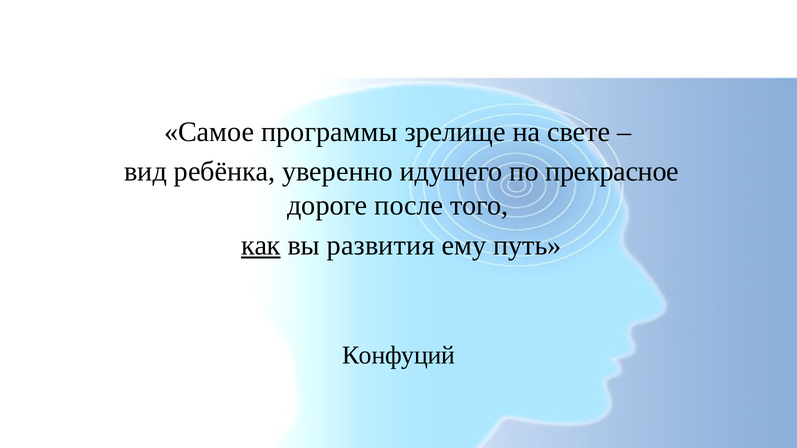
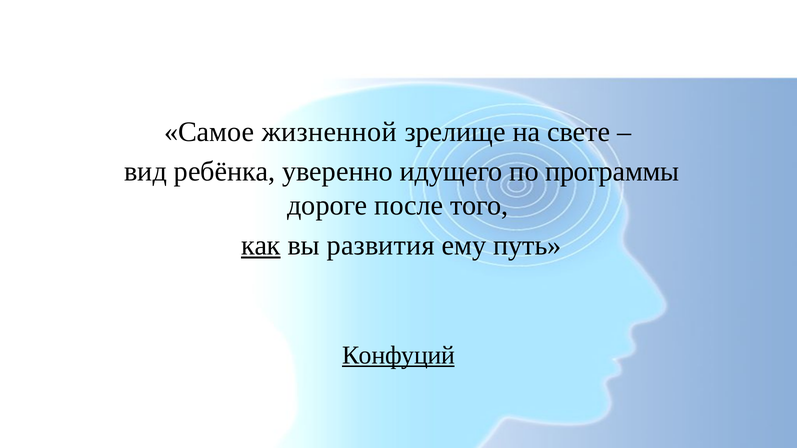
программы: программы -> жизненной (329, 132)
прекрасное: прекрасное -> программы (612, 172)
Конфуций underline: none -> present (398, 355)
